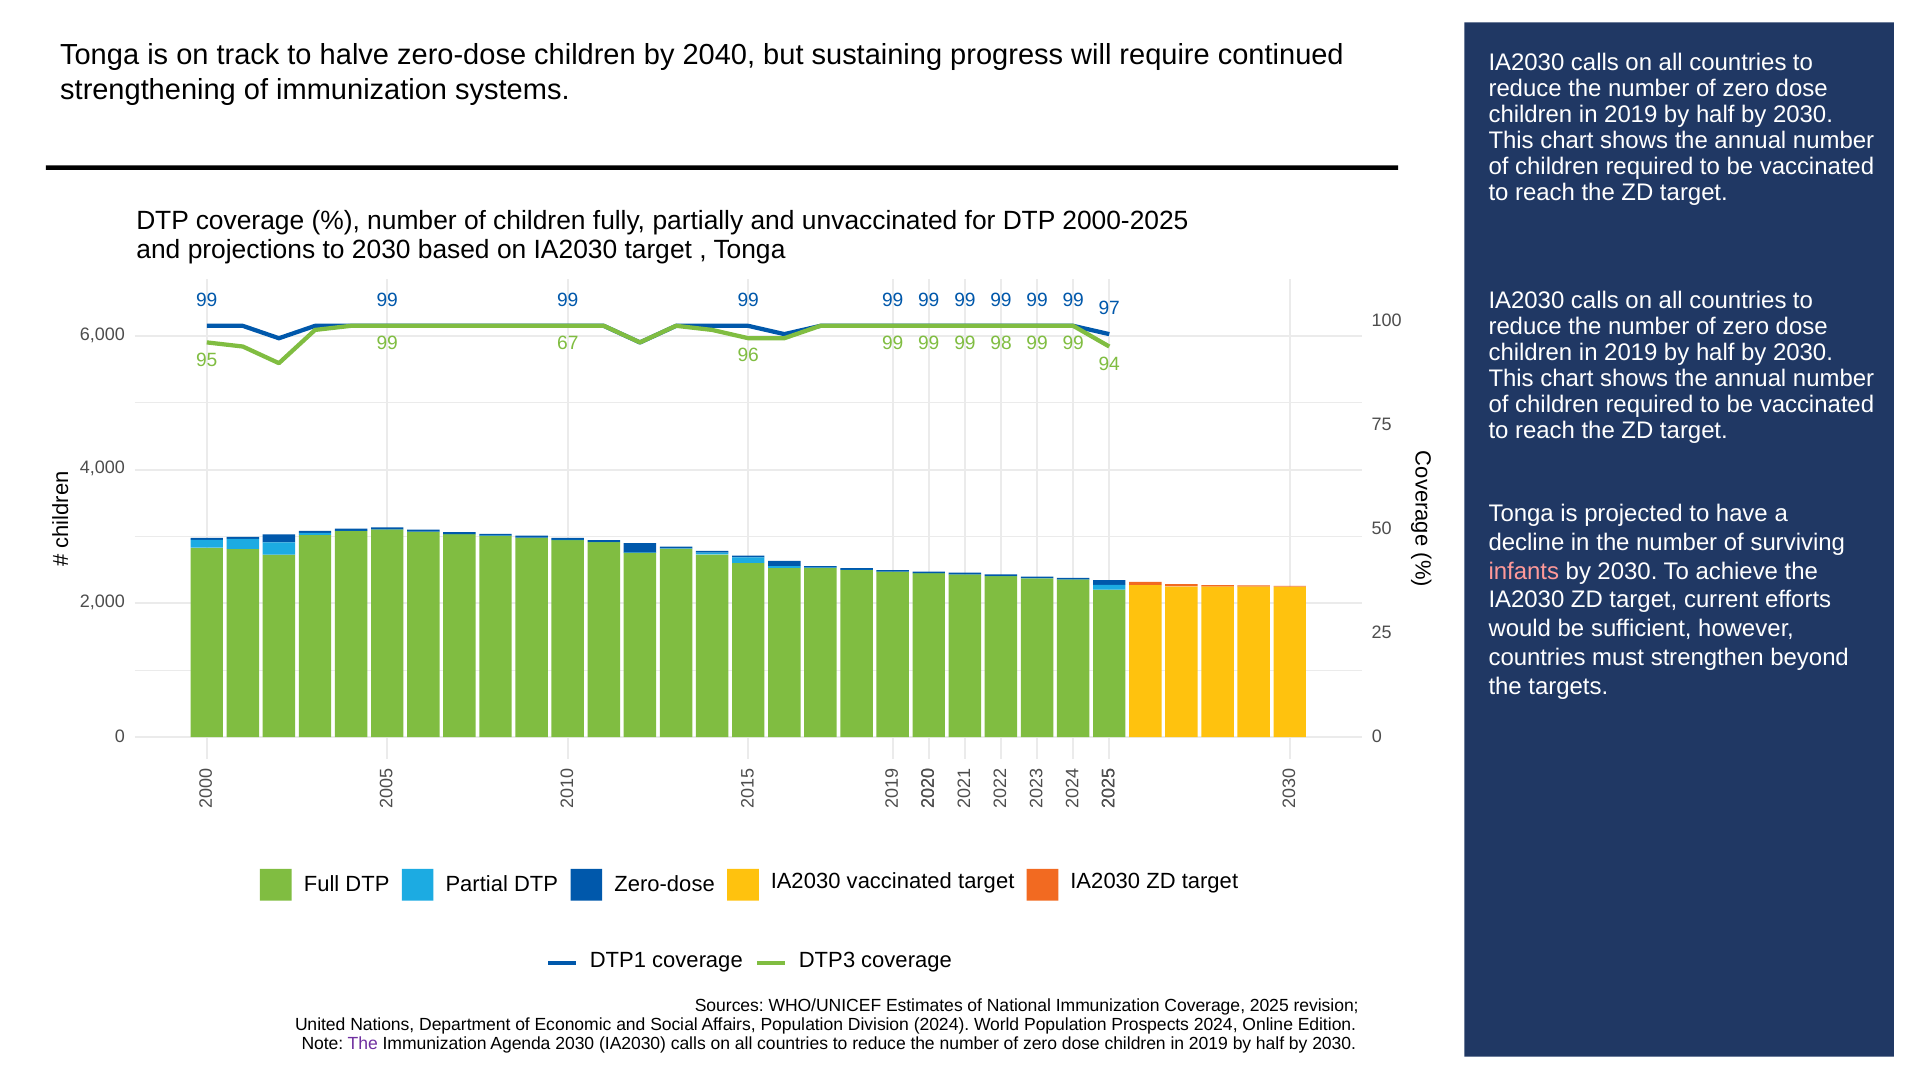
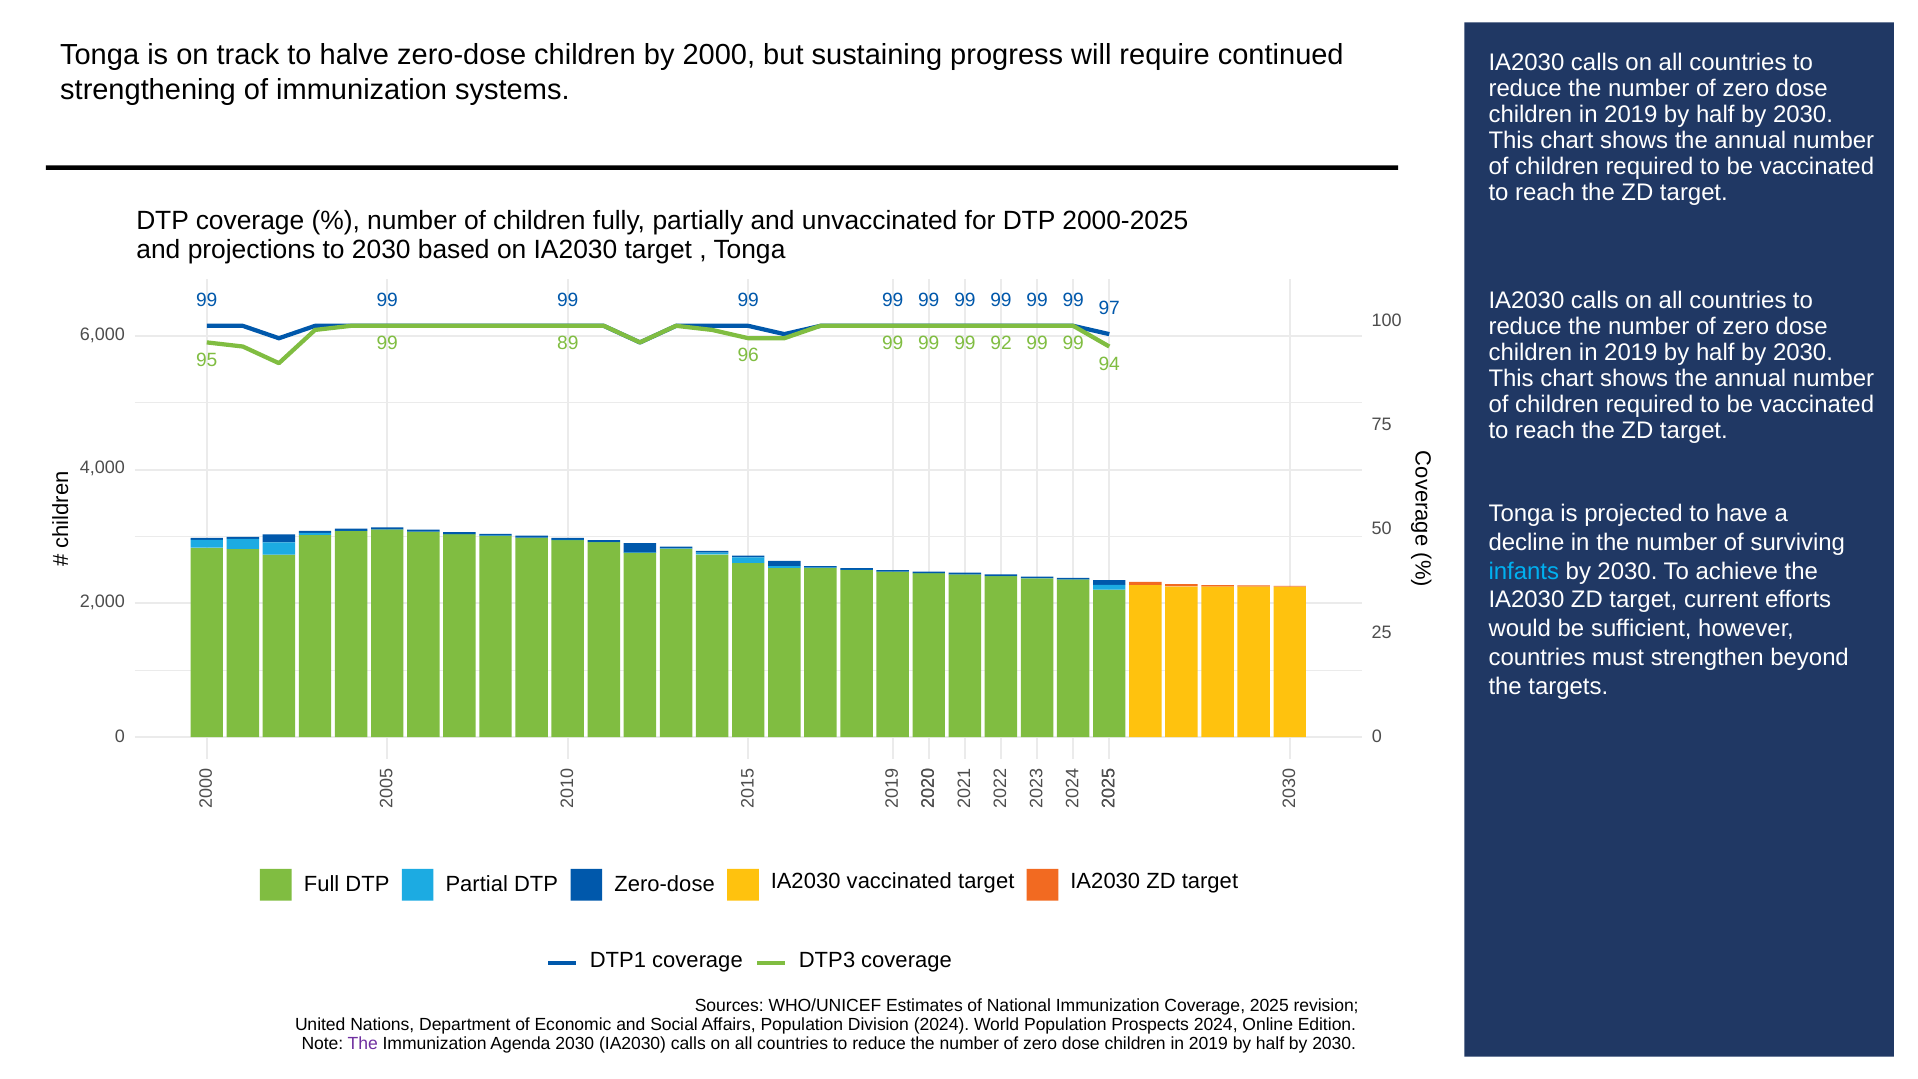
2040: 2040 -> 2000 (719, 55)
67: 67 -> 89 (568, 343)
98: 98 -> 92 (1001, 343)
infants colour: pink -> light blue (1524, 571)
